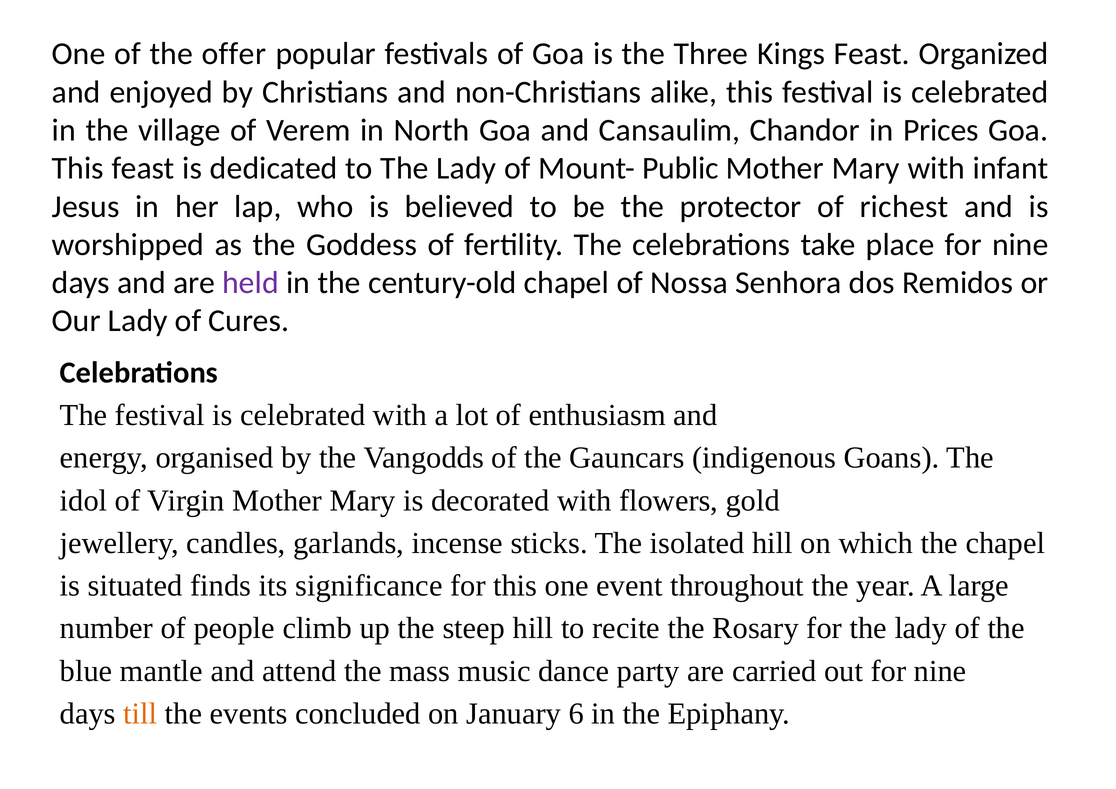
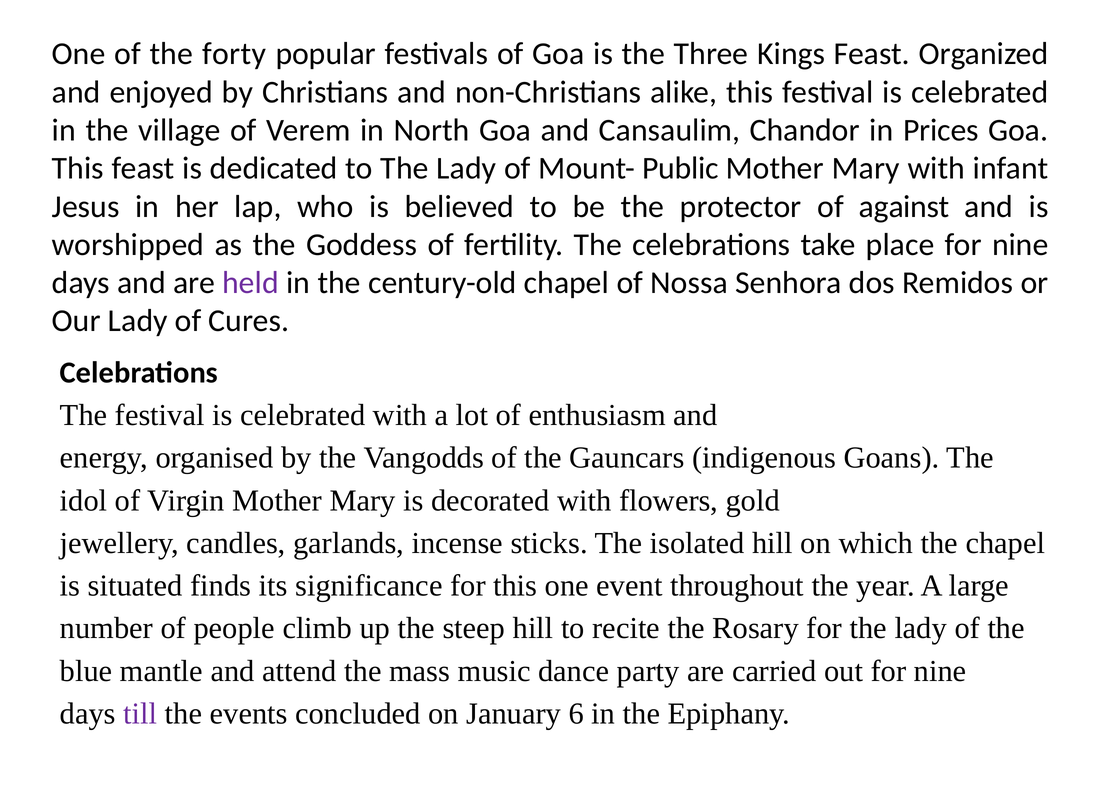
offer: offer -> forty (234, 54)
richest: richest -> against (904, 207)
till colour: orange -> purple (140, 714)
